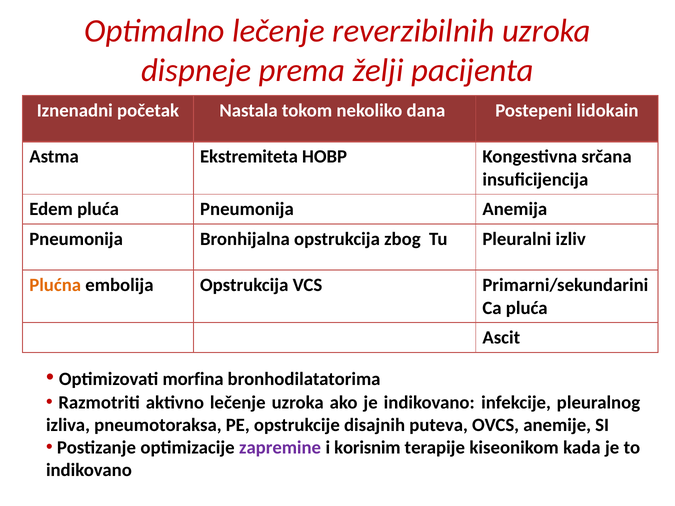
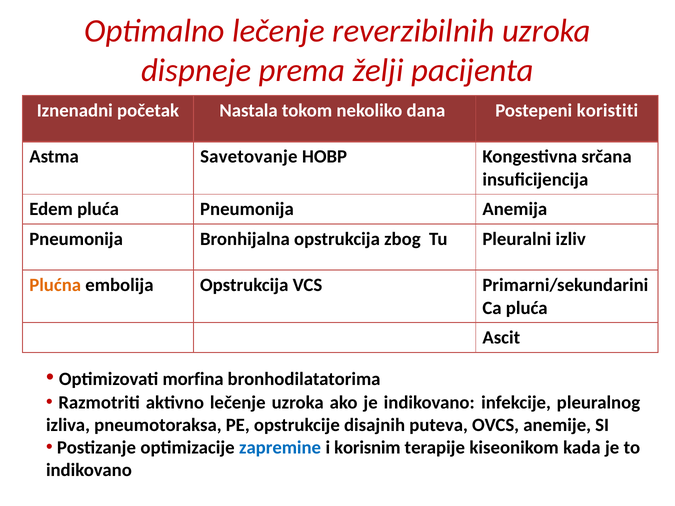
lidokain: lidokain -> koristiti (607, 111)
Ekstremiteta: Ekstremiteta -> Savetovanje (249, 157)
zapremine colour: purple -> blue (280, 448)
